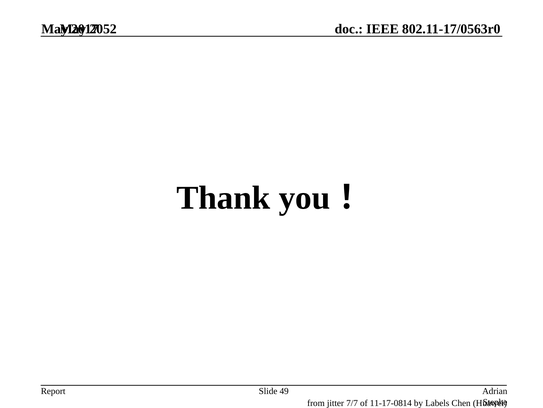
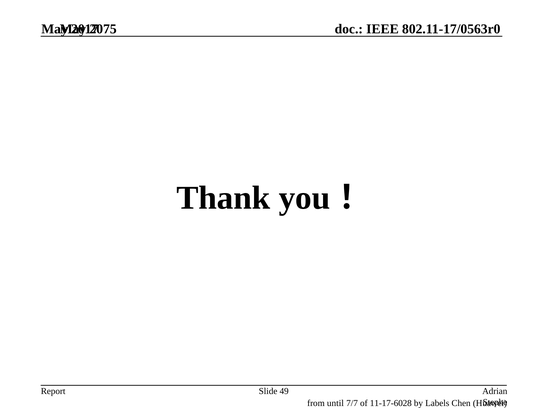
2052: 2052 -> 2075 (103, 29)
jitter: jitter -> until (335, 402)
11-17-0814: 11-17-0814 -> 11-17-6028 (391, 402)
